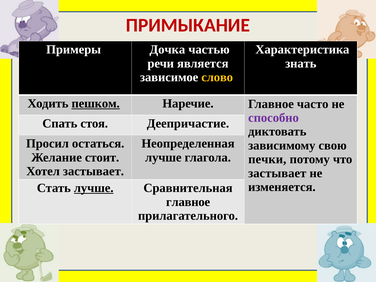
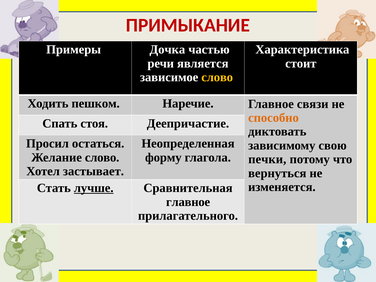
знать: знать -> стоит (301, 63)
пешком underline: present -> none (96, 103)
часто: часто -> связи (313, 104)
способно colour: purple -> orange (273, 118)
Желание стоит: стоит -> слово (102, 157)
лучше: лучше -> форму (163, 157)
застывает: застывает -> вернуться (277, 173)
